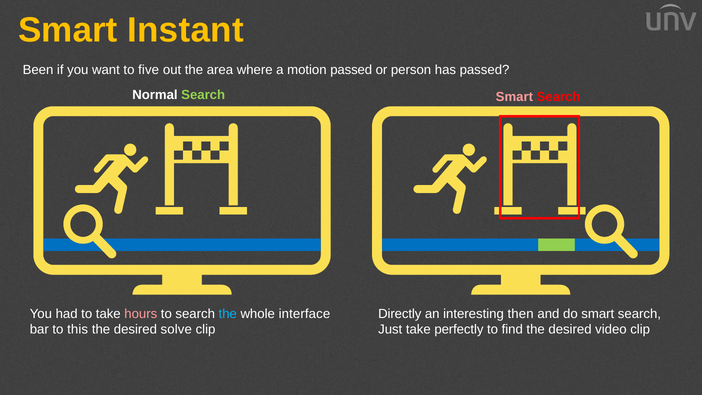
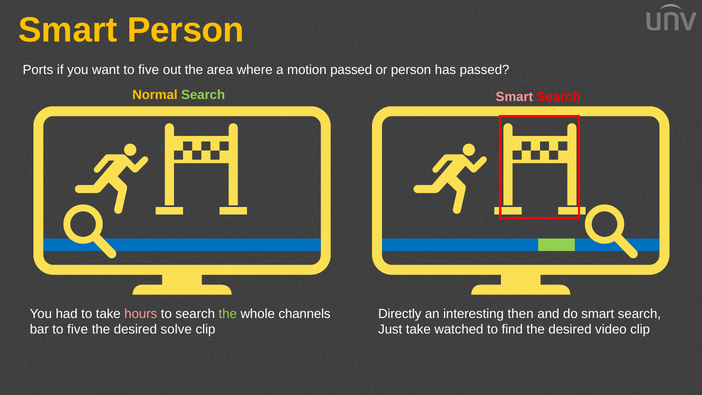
Smart Instant: Instant -> Person (186, 30)
Been: Been -> Ports (38, 70)
Normal colour: white -> yellow (155, 95)
the colour: light blue -> light green (228, 314)
interface: interface -> channels (305, 314)
bar to this: this -> five (78, 329)
perfectly: perfectly -> watched (459, 329)
